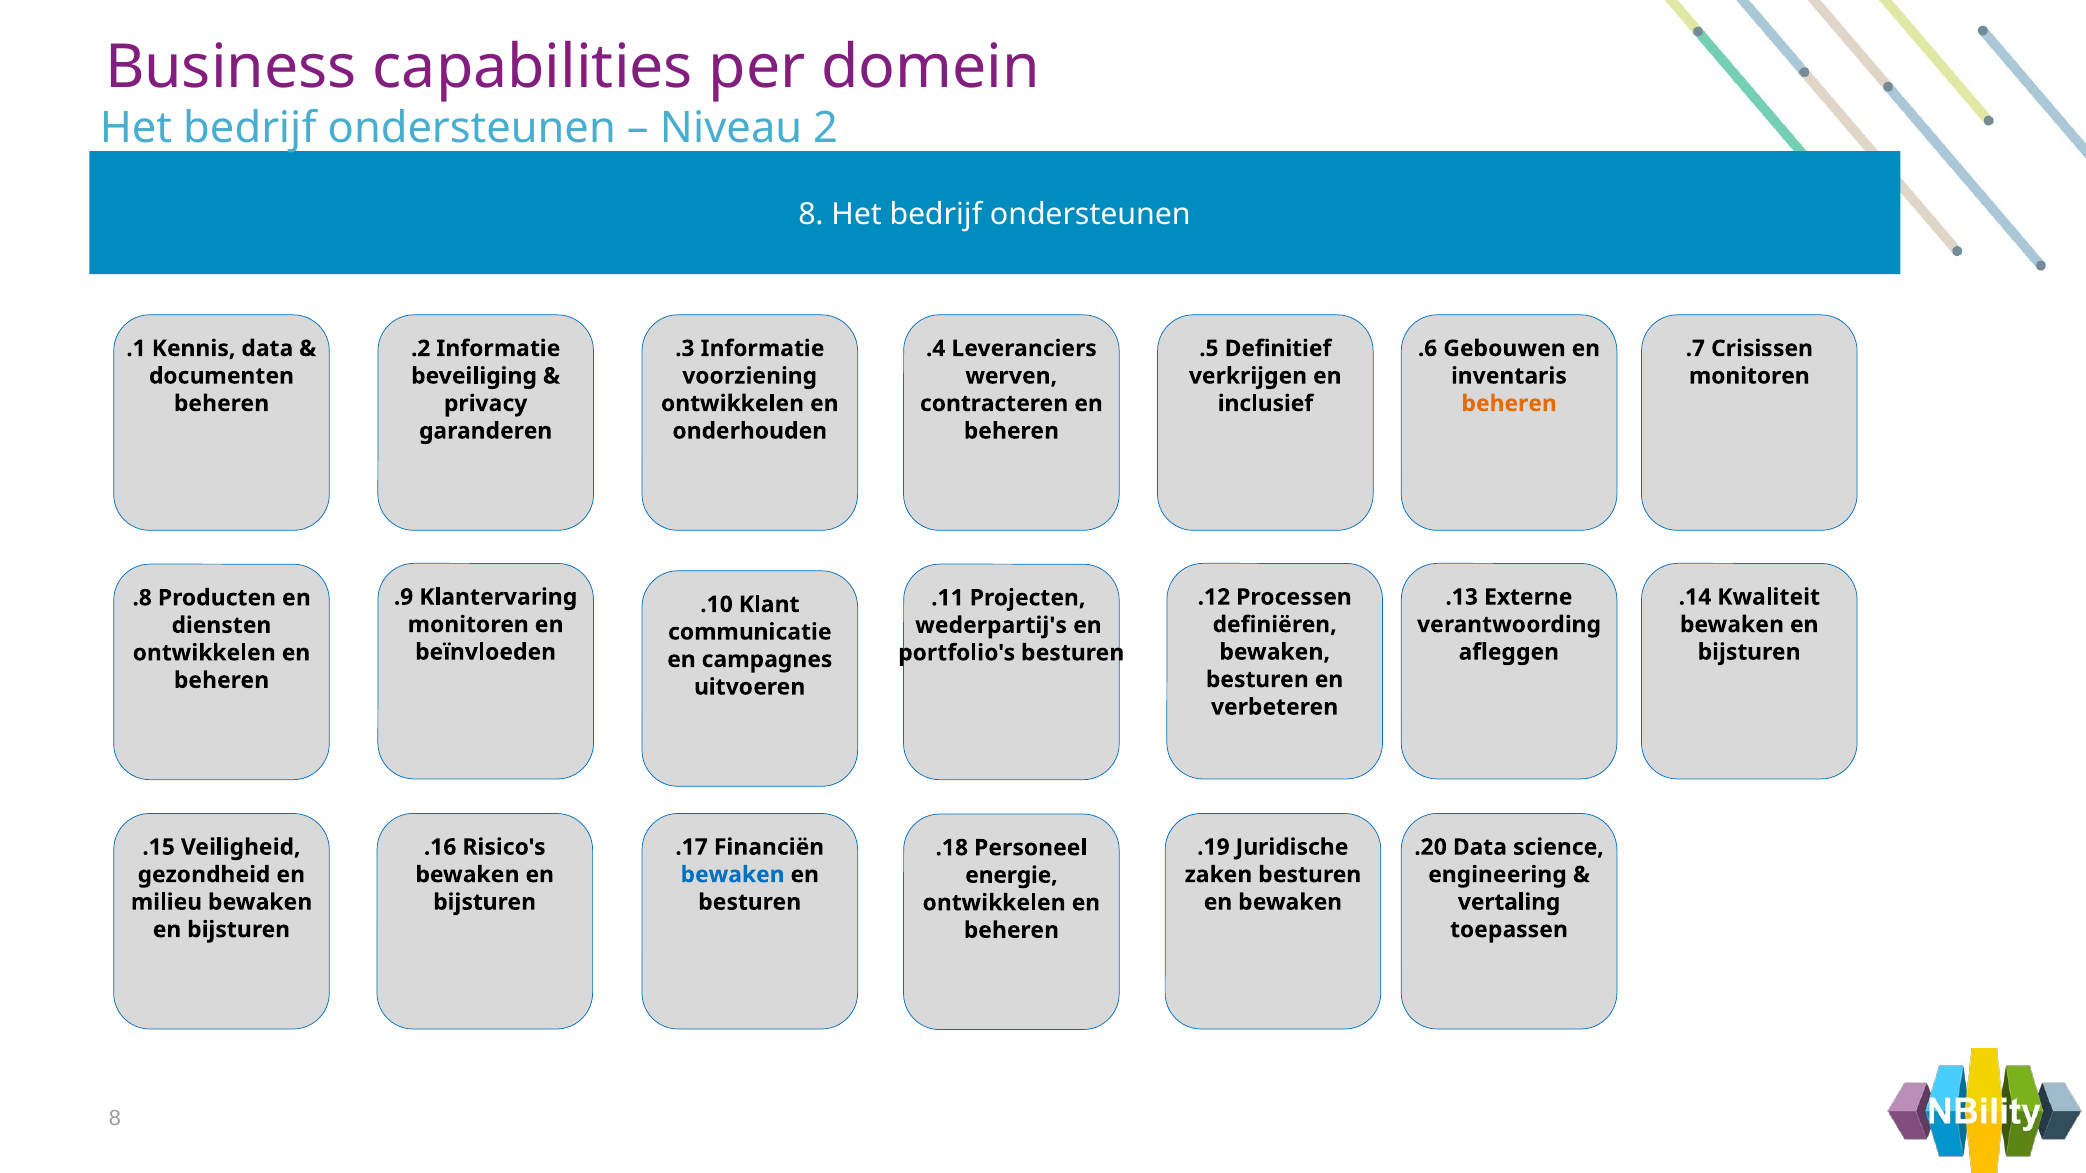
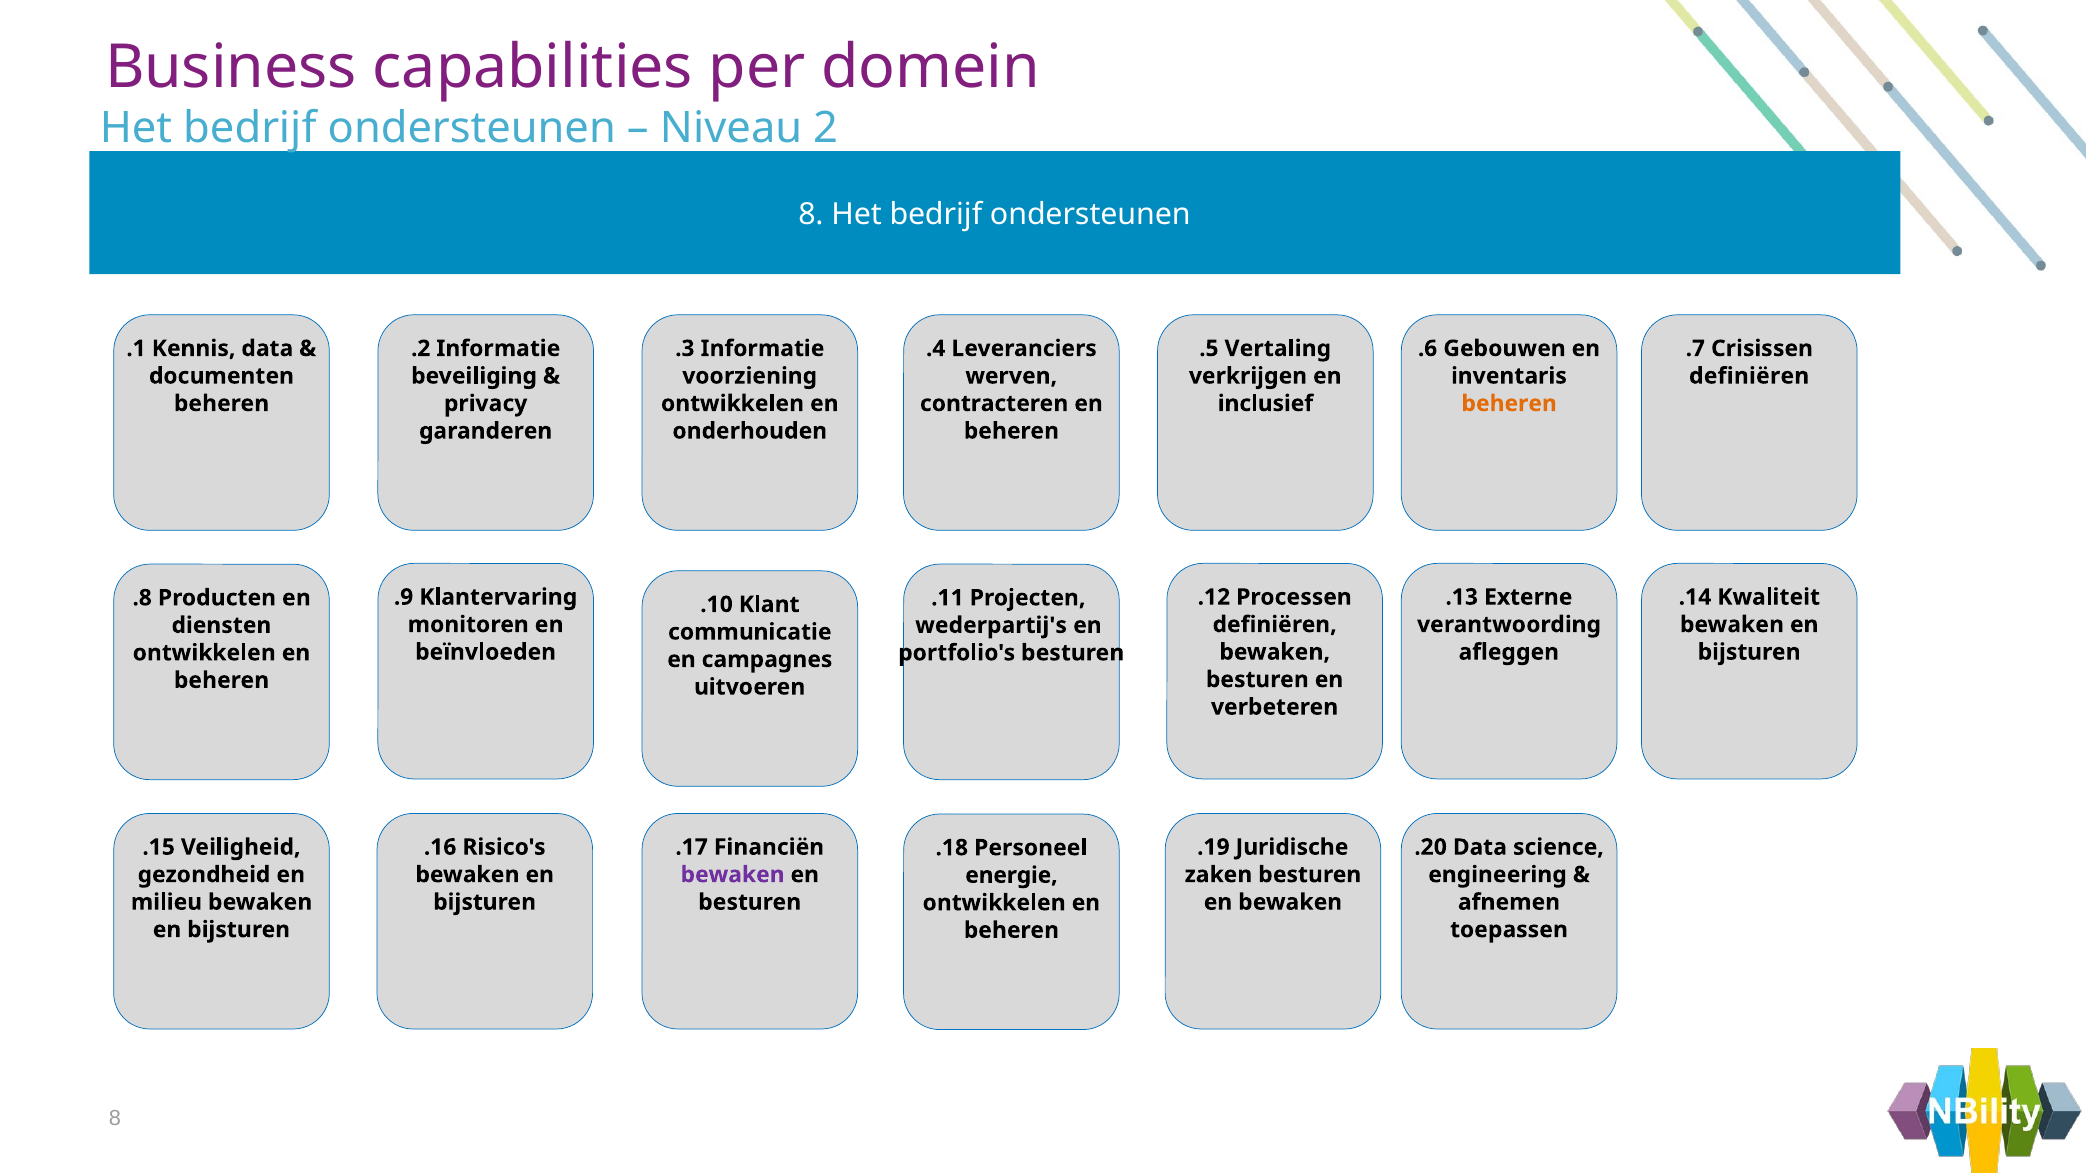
Definitief: Definitief -> Vertaling (1278, 349)
monitoren: monitoren -> definiëren (1749, 376)
bewaken colour: blue -> purple (733, 875)
vertaling: vertaling -> afnemen (1509, 902)
